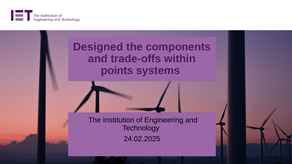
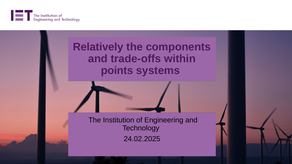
Designed: Designed -> Relatively (98, 47)
